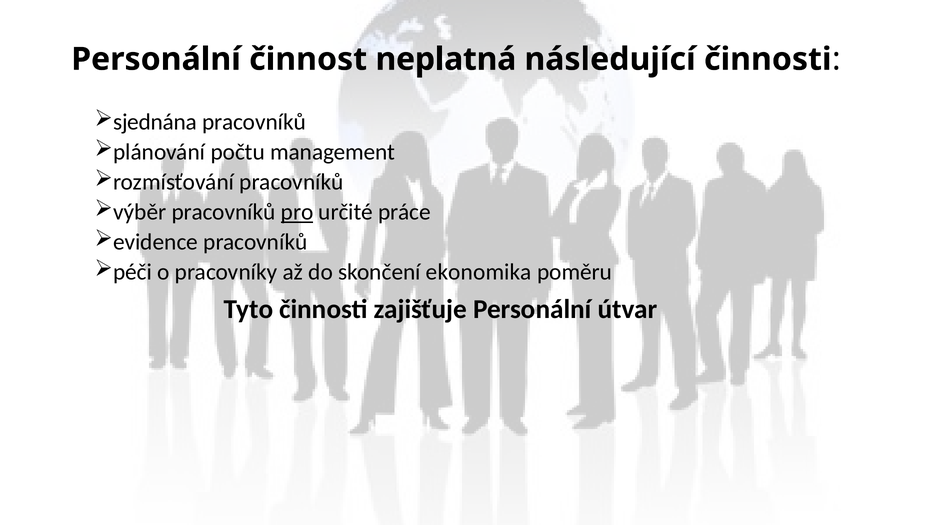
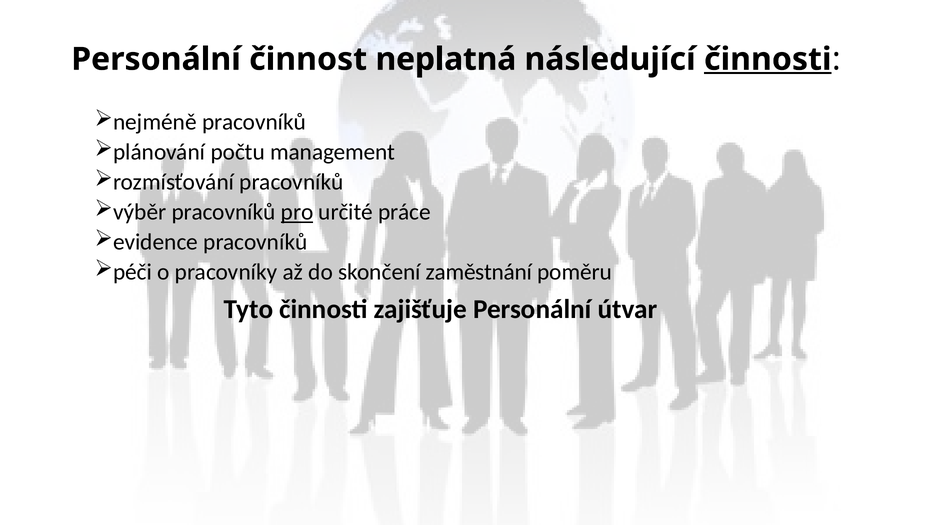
činnosti underline: none -> present (768, 59)
sjednána: sjednána -> nejméně (155, 122)
ekonomika: ekonomika -> zaměstnání (479, 272)
